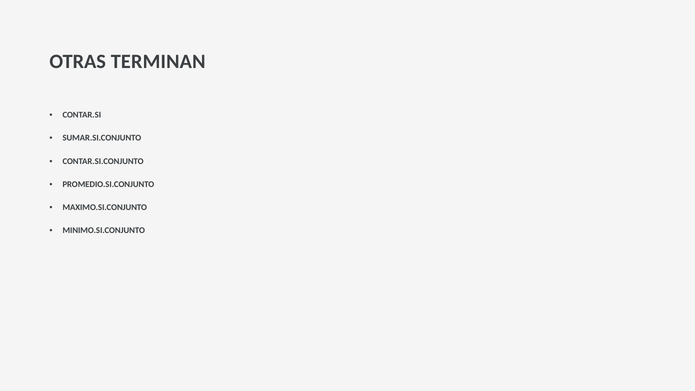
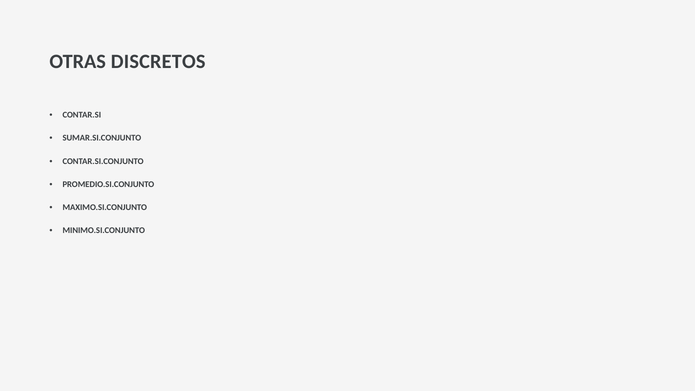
TERMINAN: TERMINAN -> DISCRETOS (158, 62)
